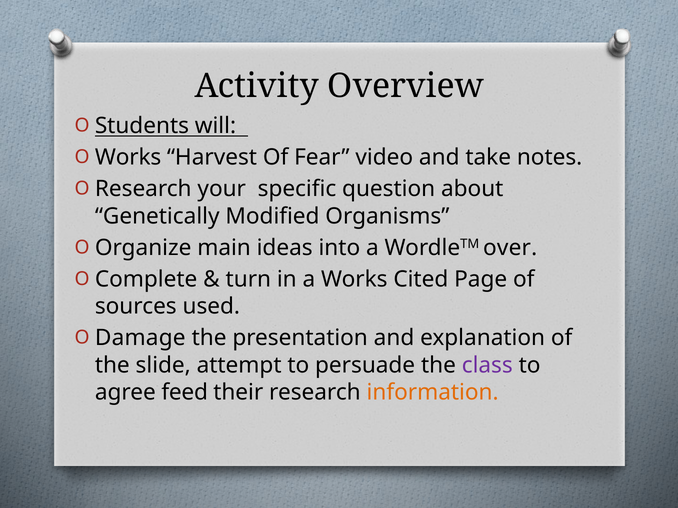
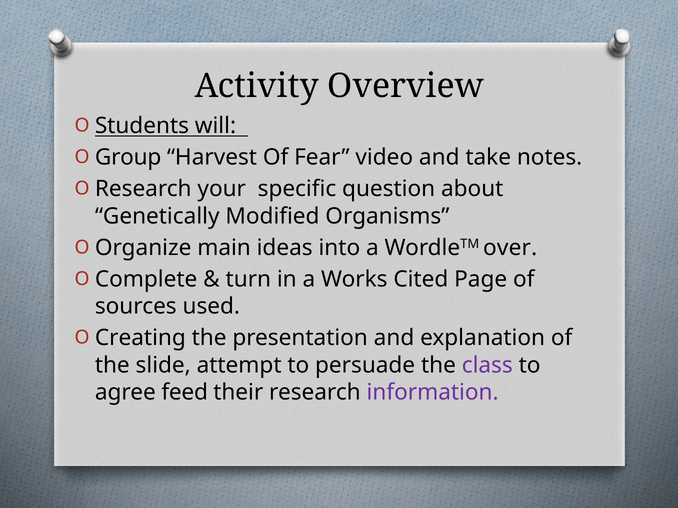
Works: Works -> Group (128, 158)
Damage: Damage -> Creating (140, 338)
information colour: orange -> purple (433, 393)
